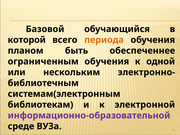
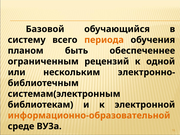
которой: которой -> систему (27, 40)
ограниченным обучения: обучения -> рецензий (107, 61)
информационно-образовательной colour: purple -> orange (89, 115)
